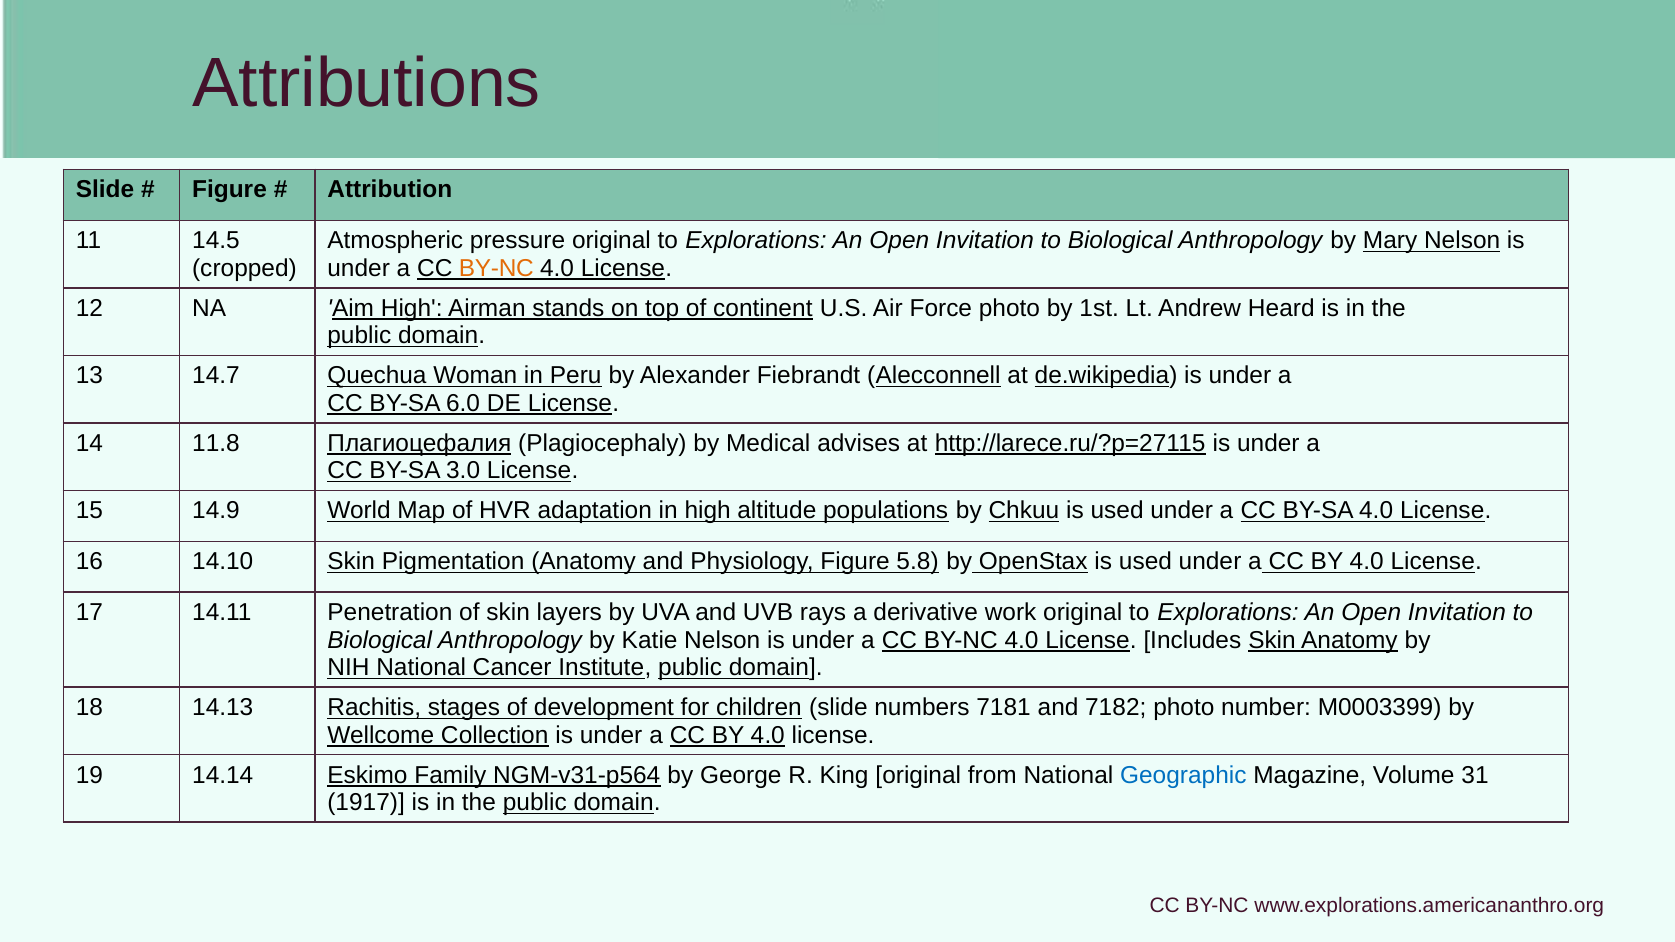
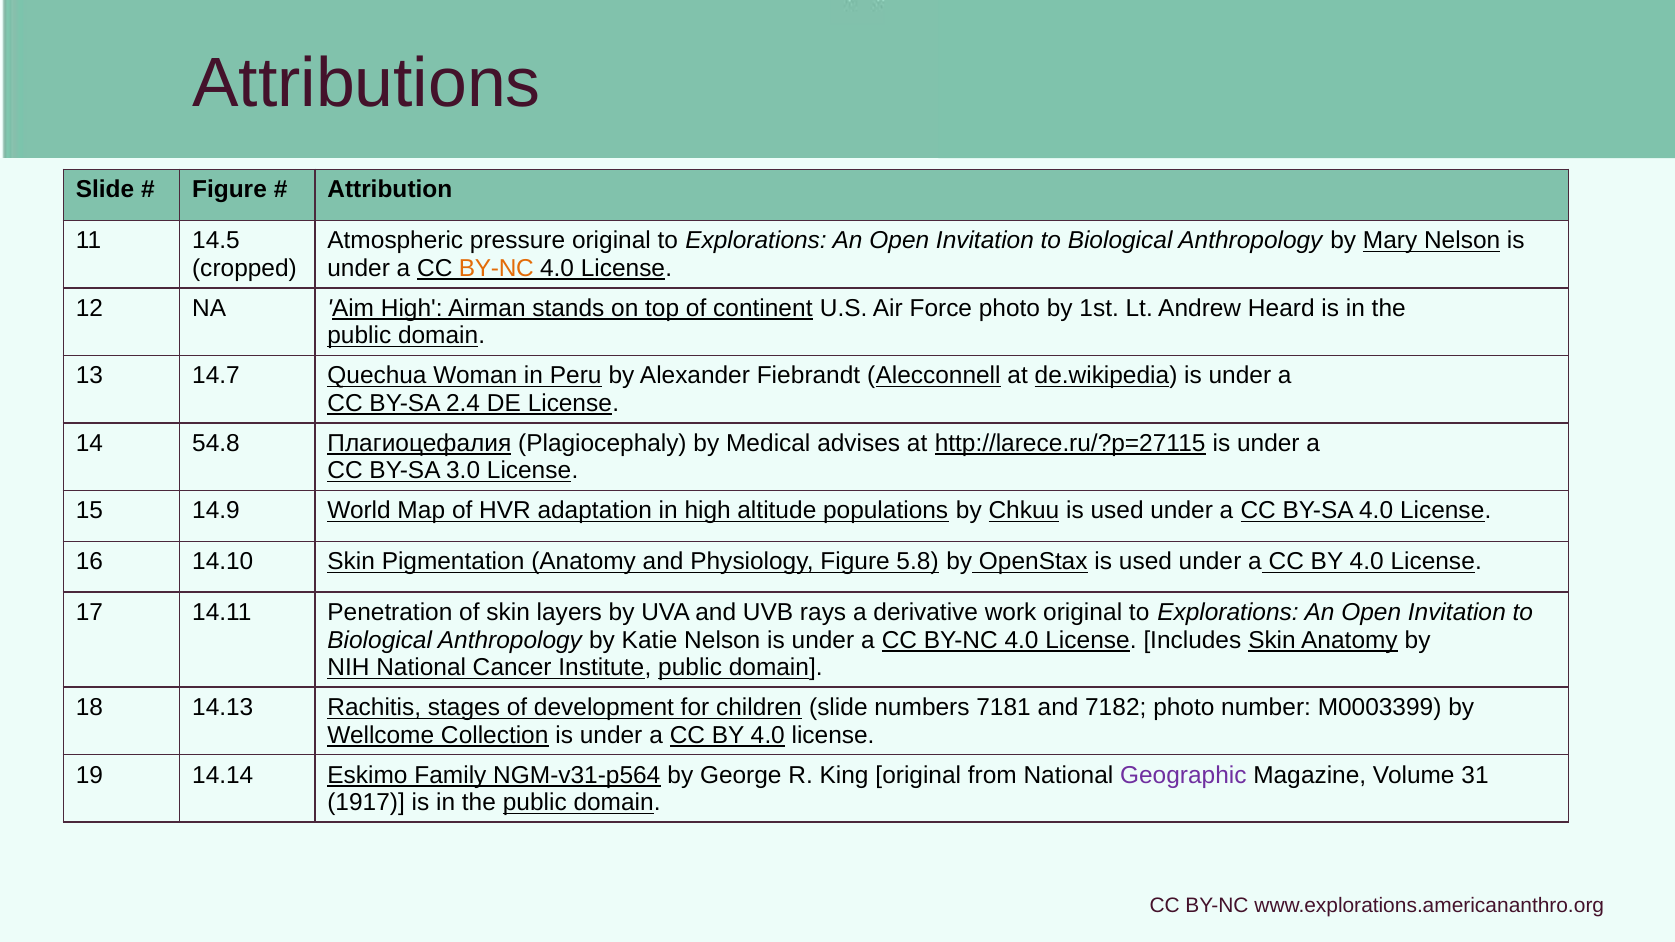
6.0: 6.0 -> 2.4 (463, 403)
11.8: 11.8 -> 54.8 (216, 443)
Geographic colour: blue -> purple (1183, 775)
